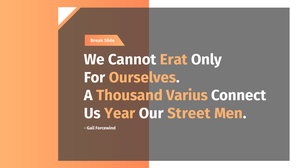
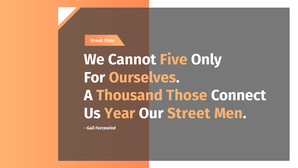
Erat: Erat -> Five (174, 59)
Varius: Varius -> Those (187, 95)
